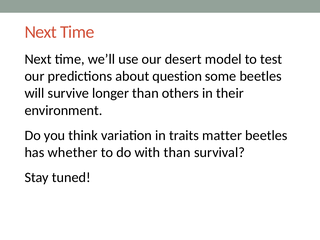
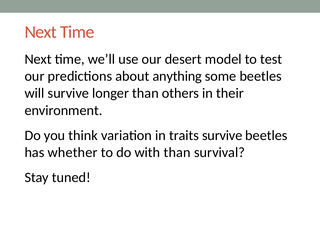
question: question -> anything (177, 76)
traits matter: matter -> survive (222, 135)
